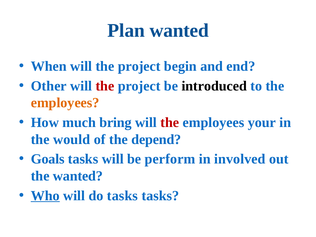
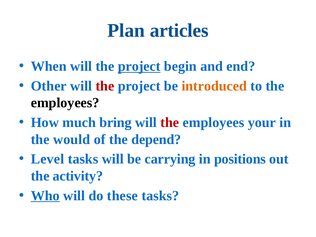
Plan wanted: wanted -> articles (179, 31)
project underline: none -> present (139, 66)
introduced colour: black -> orange (214, 86)
employees colour: orange -> black (65, 103)
Goals: Goals -> Level (48, 159)
perform: perform -> carrying (170, 159)
involved: involved -> positions (240, 159)
the wanted: wanted -> activity (78, 176)
do tasks: tasks -> these (122, 196)
